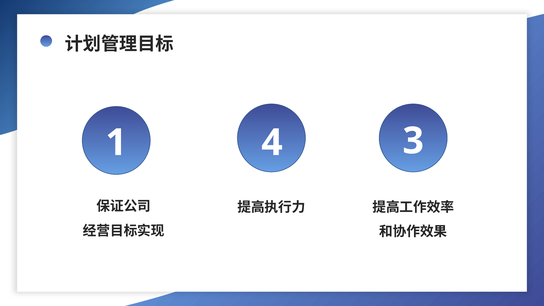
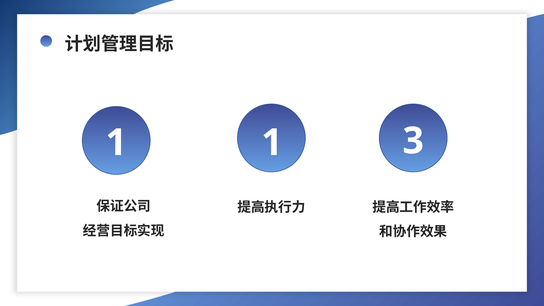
1 4: 4 -> 1 (272, 143)
